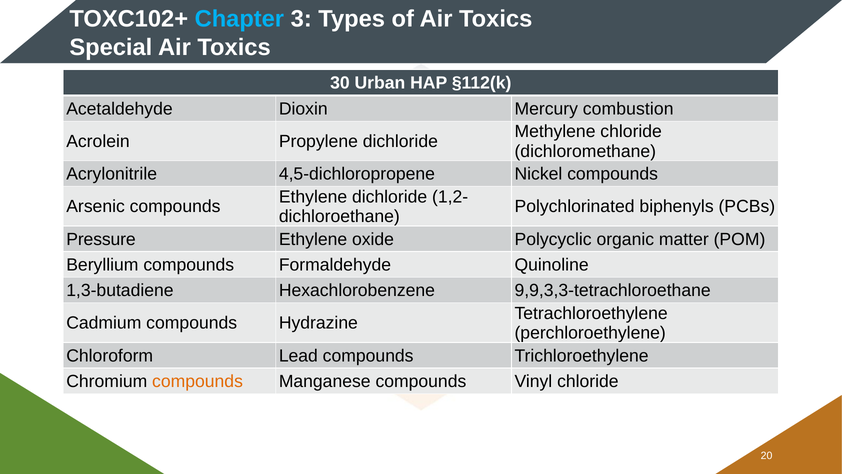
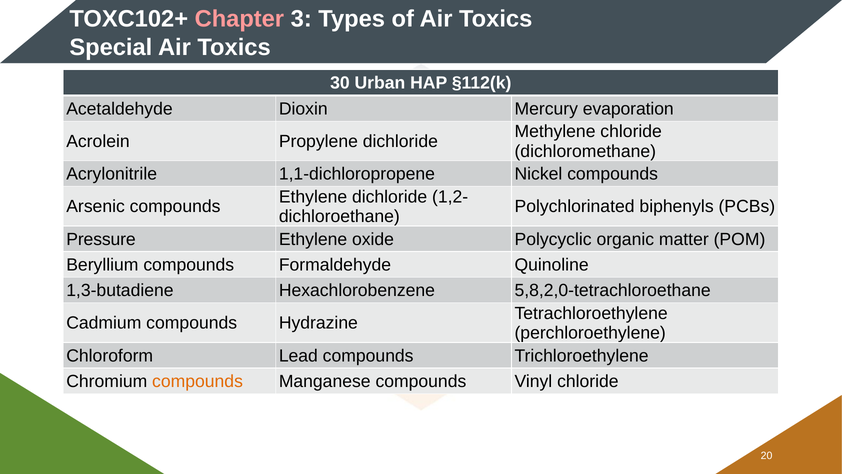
Chapter colour: light blue -> pink (239, 19)
combustion: combustion -> evaporation (628, 109)
4,5-dichloropropene: 4,5-dichloropropene -> 1,1-dichloropropene (357, 174)
9,9,3,3-tetrachloroethane: 9,9,3,3-tetrachloroethane -> 5,8,2,0-tetrachloroethane (613, 290)
